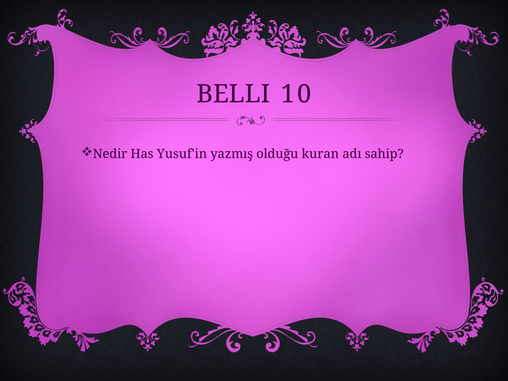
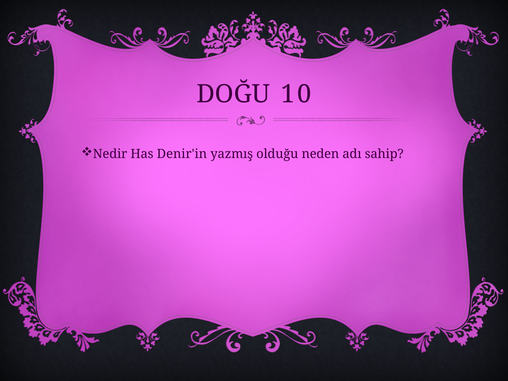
BELLI: BELLI -> DOĞU (233, 94)
Yusuf'in: Yusuf'in -> Denir'in (182, 154)
kuran: kuran -> neden (320, 154)
